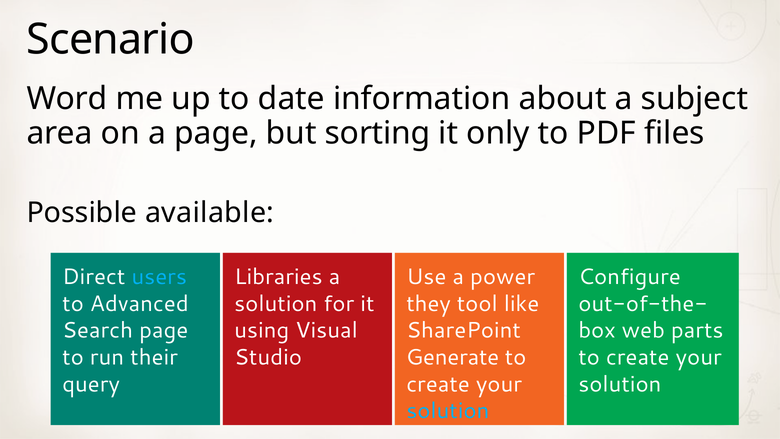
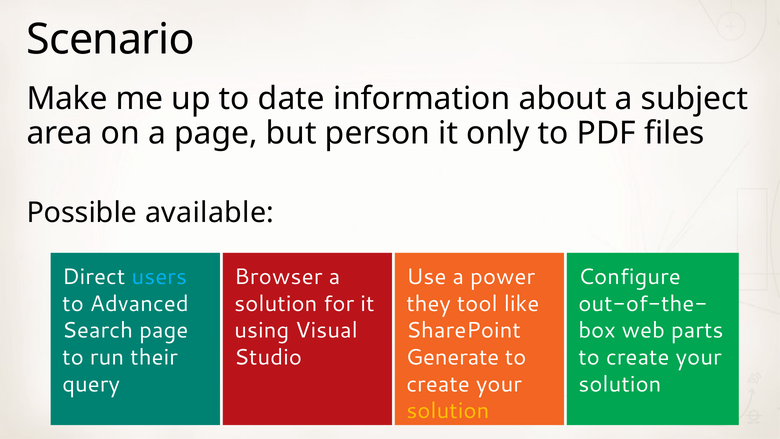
Word: Word -> Make (67, 99)
sorting: sorting -> person (378, 133)
Libraries: Libraries -> Browser (278, 277)
solution colour: light blue -> yellow (448, 411)
